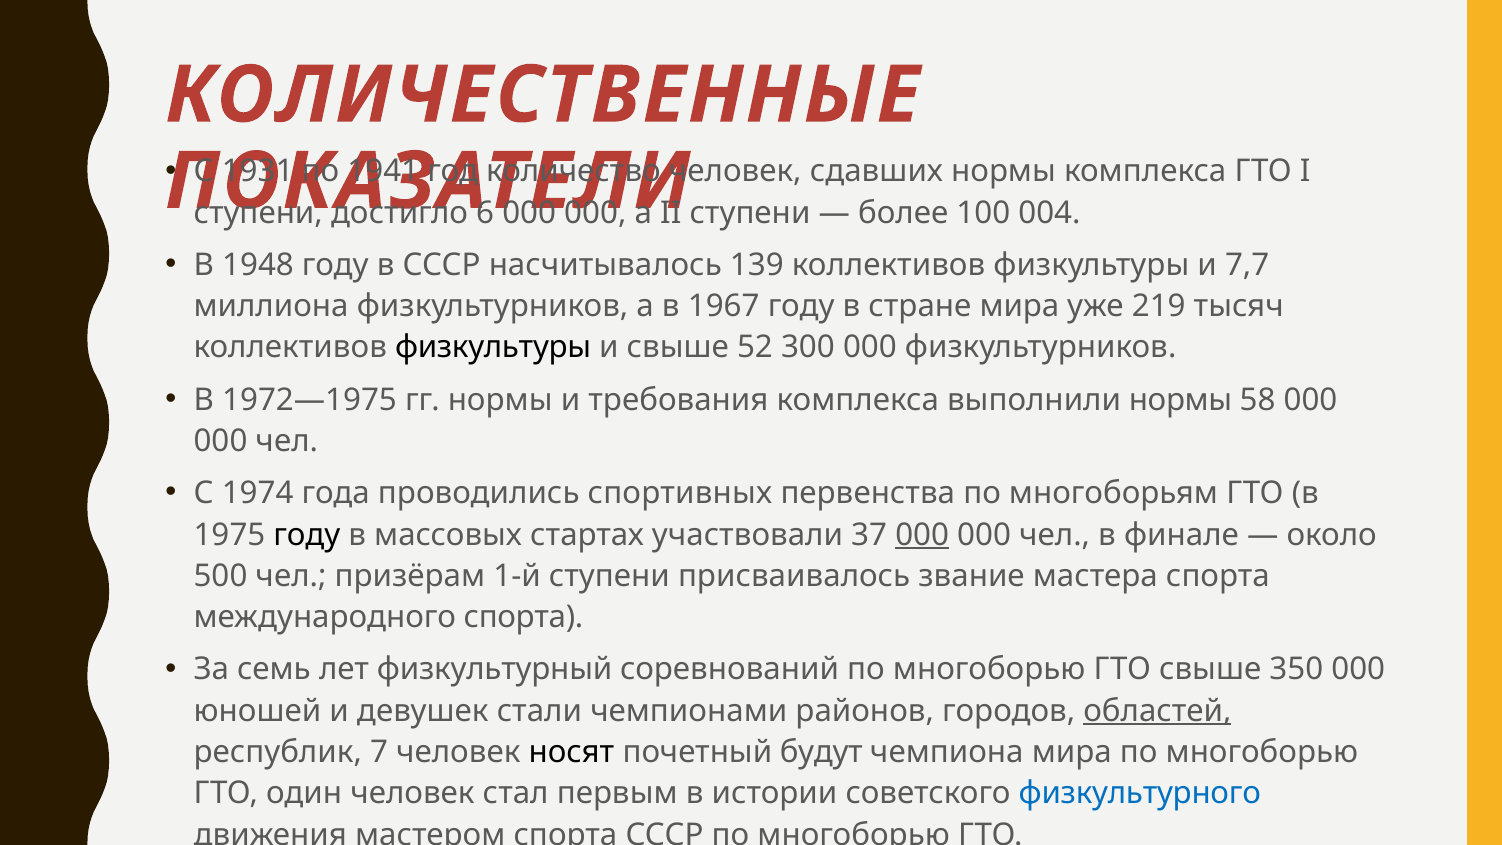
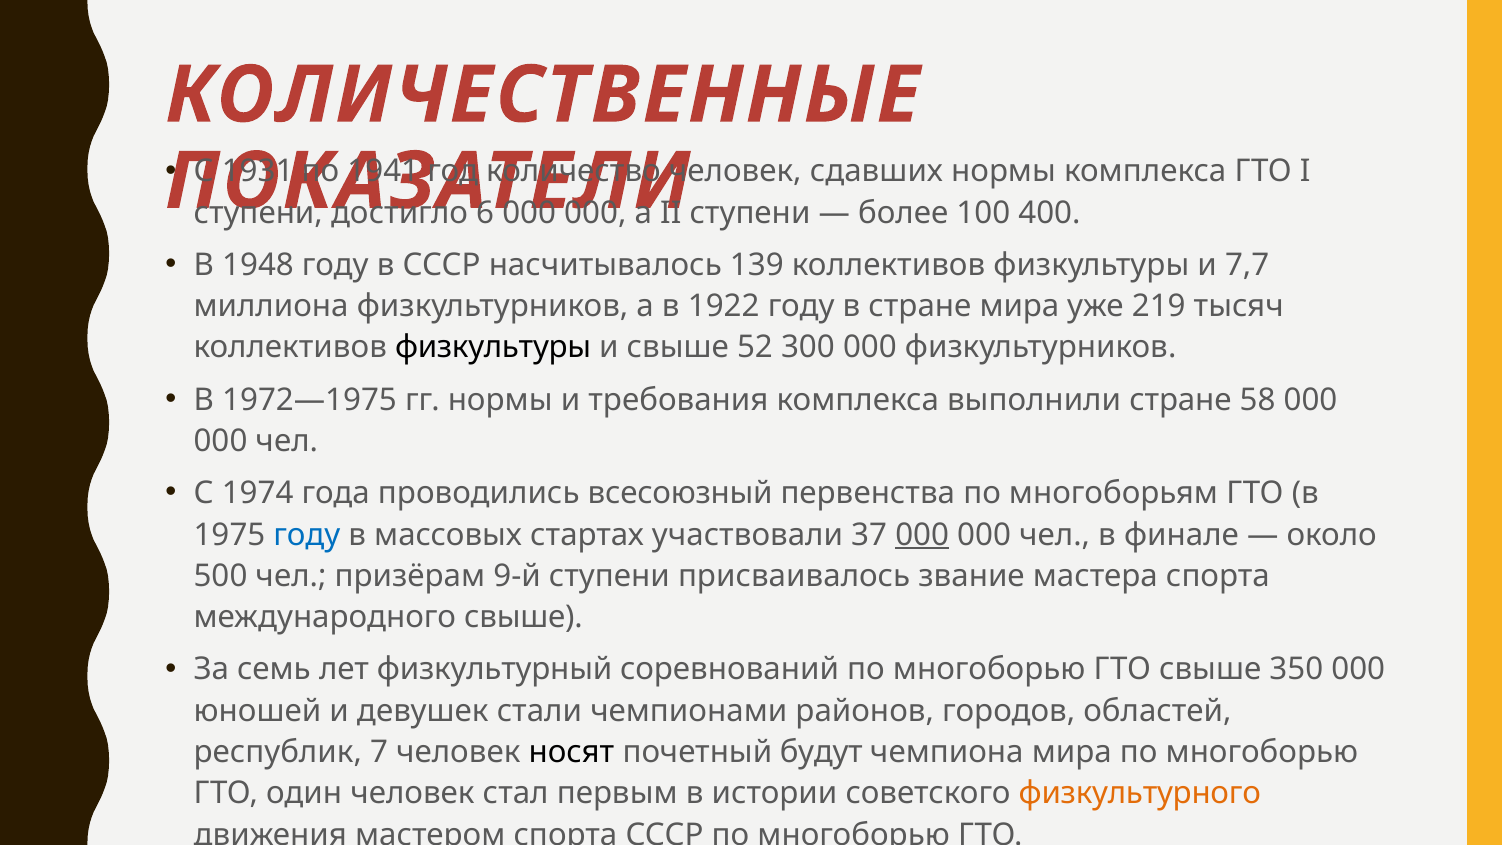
004: 004 -> 400 (1049, 213)
1967: 1967 -> 1922 (724, 306)
выполнили нормы: нормы -> стране (1180, 400)
спортивных: спортивных -> всесоюзный (680, 493)
году colour: black -> blue (307, 535)
1-й: 1-й -> 9-й (517, 576)
международного спорта: спорта -> свыше (523, 617)
областей underline: present -> none (1157, 711)
физкультурного colour: blue -> orange (1140, 793)
